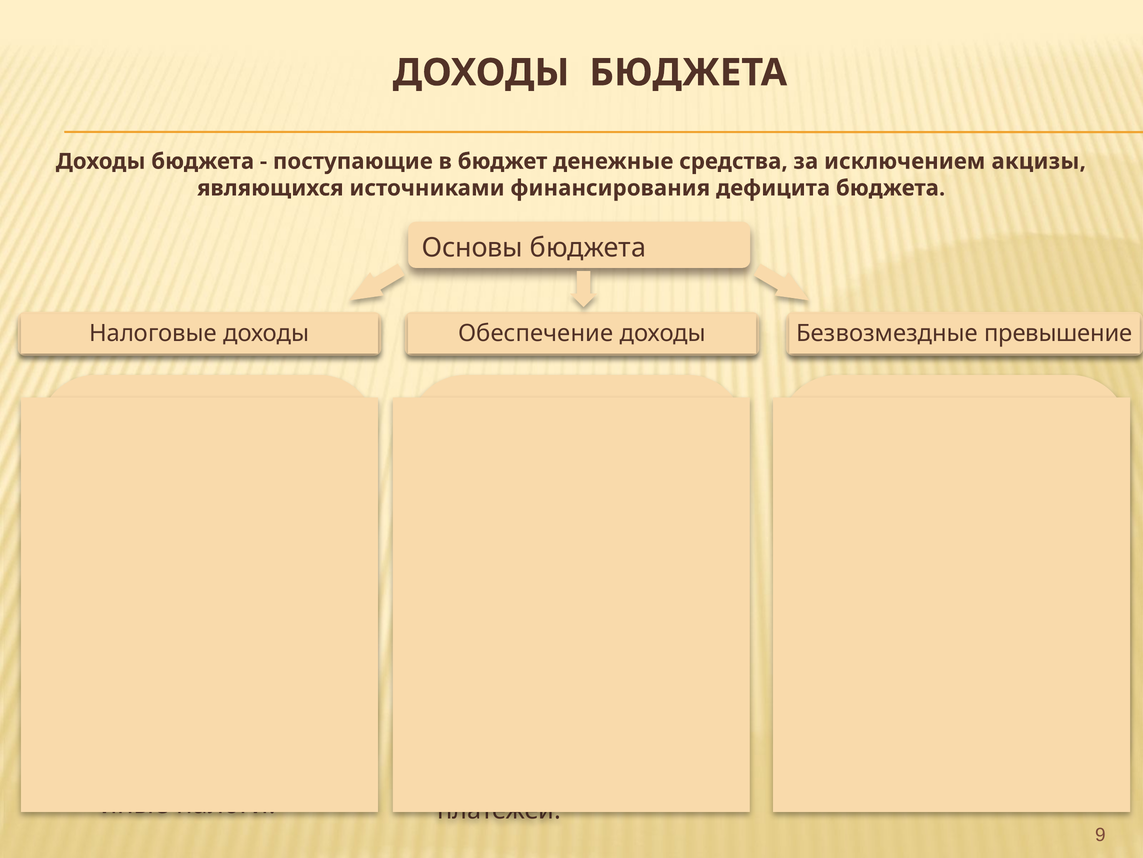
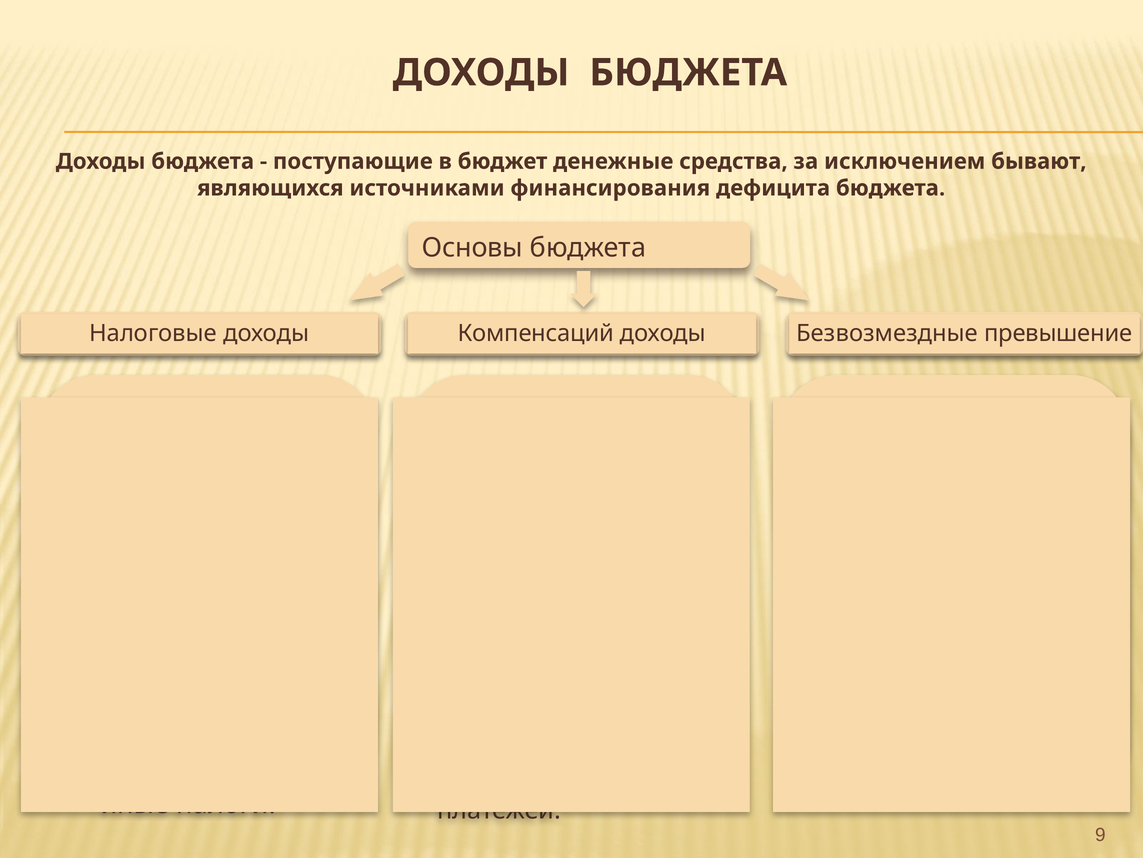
исключением акцизы: акцизы -> бывают (1039, 161)
Обеспечение: Обеспечение -> Компенсаций (536, 333)
